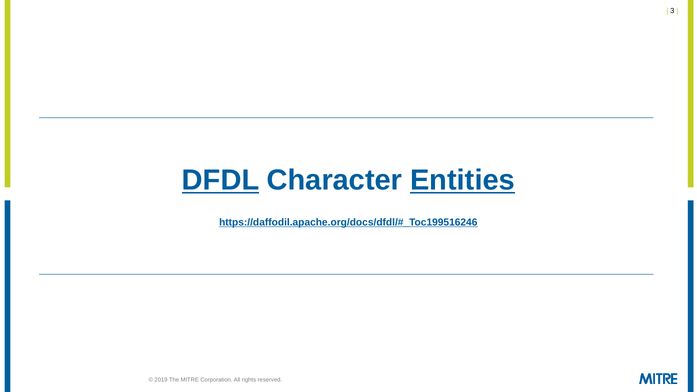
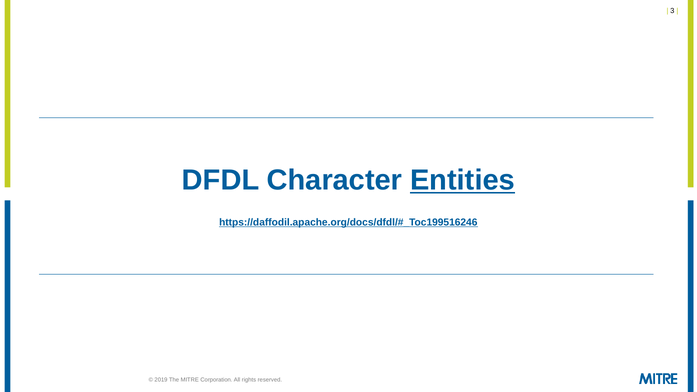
DFDL underline: present -> none (221, 180)
